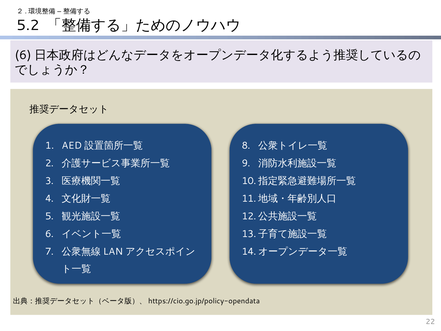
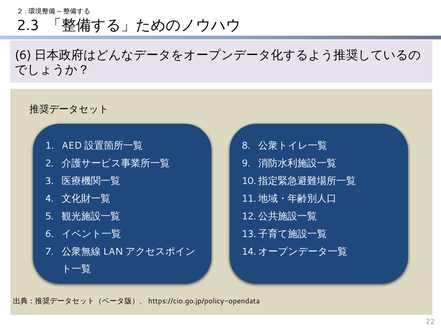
5.2: 5.2 -> 2.3 (28, 25)
